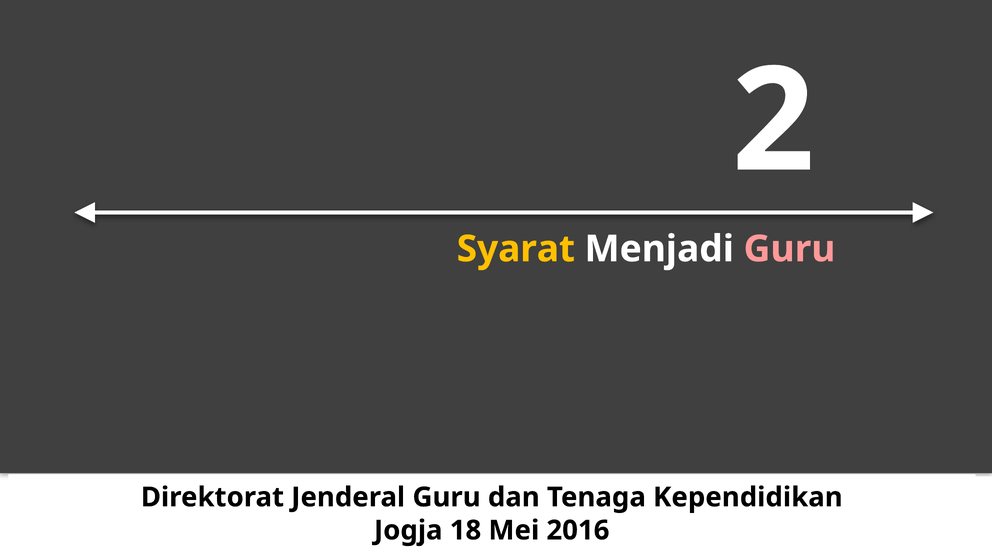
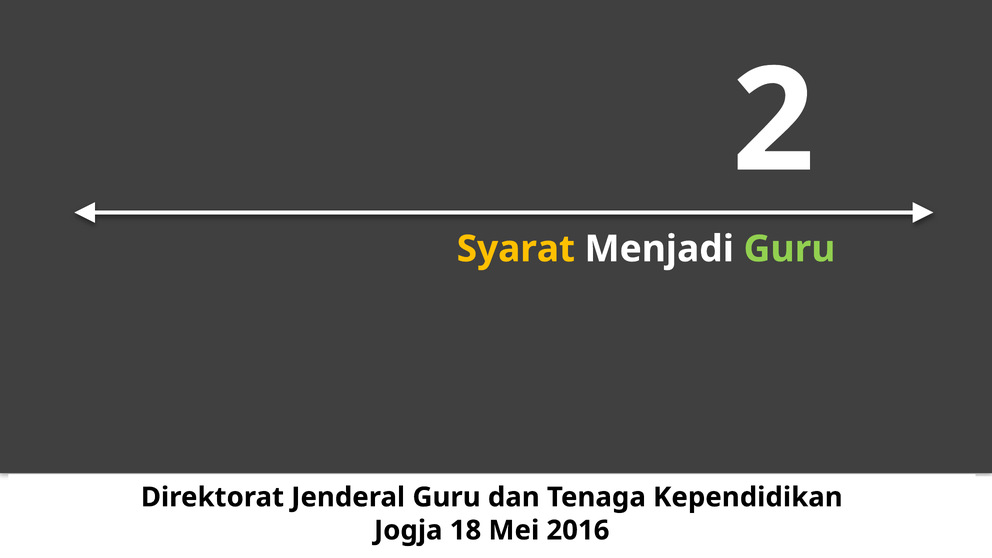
Guru colour: pink -> light green (790, 249)
